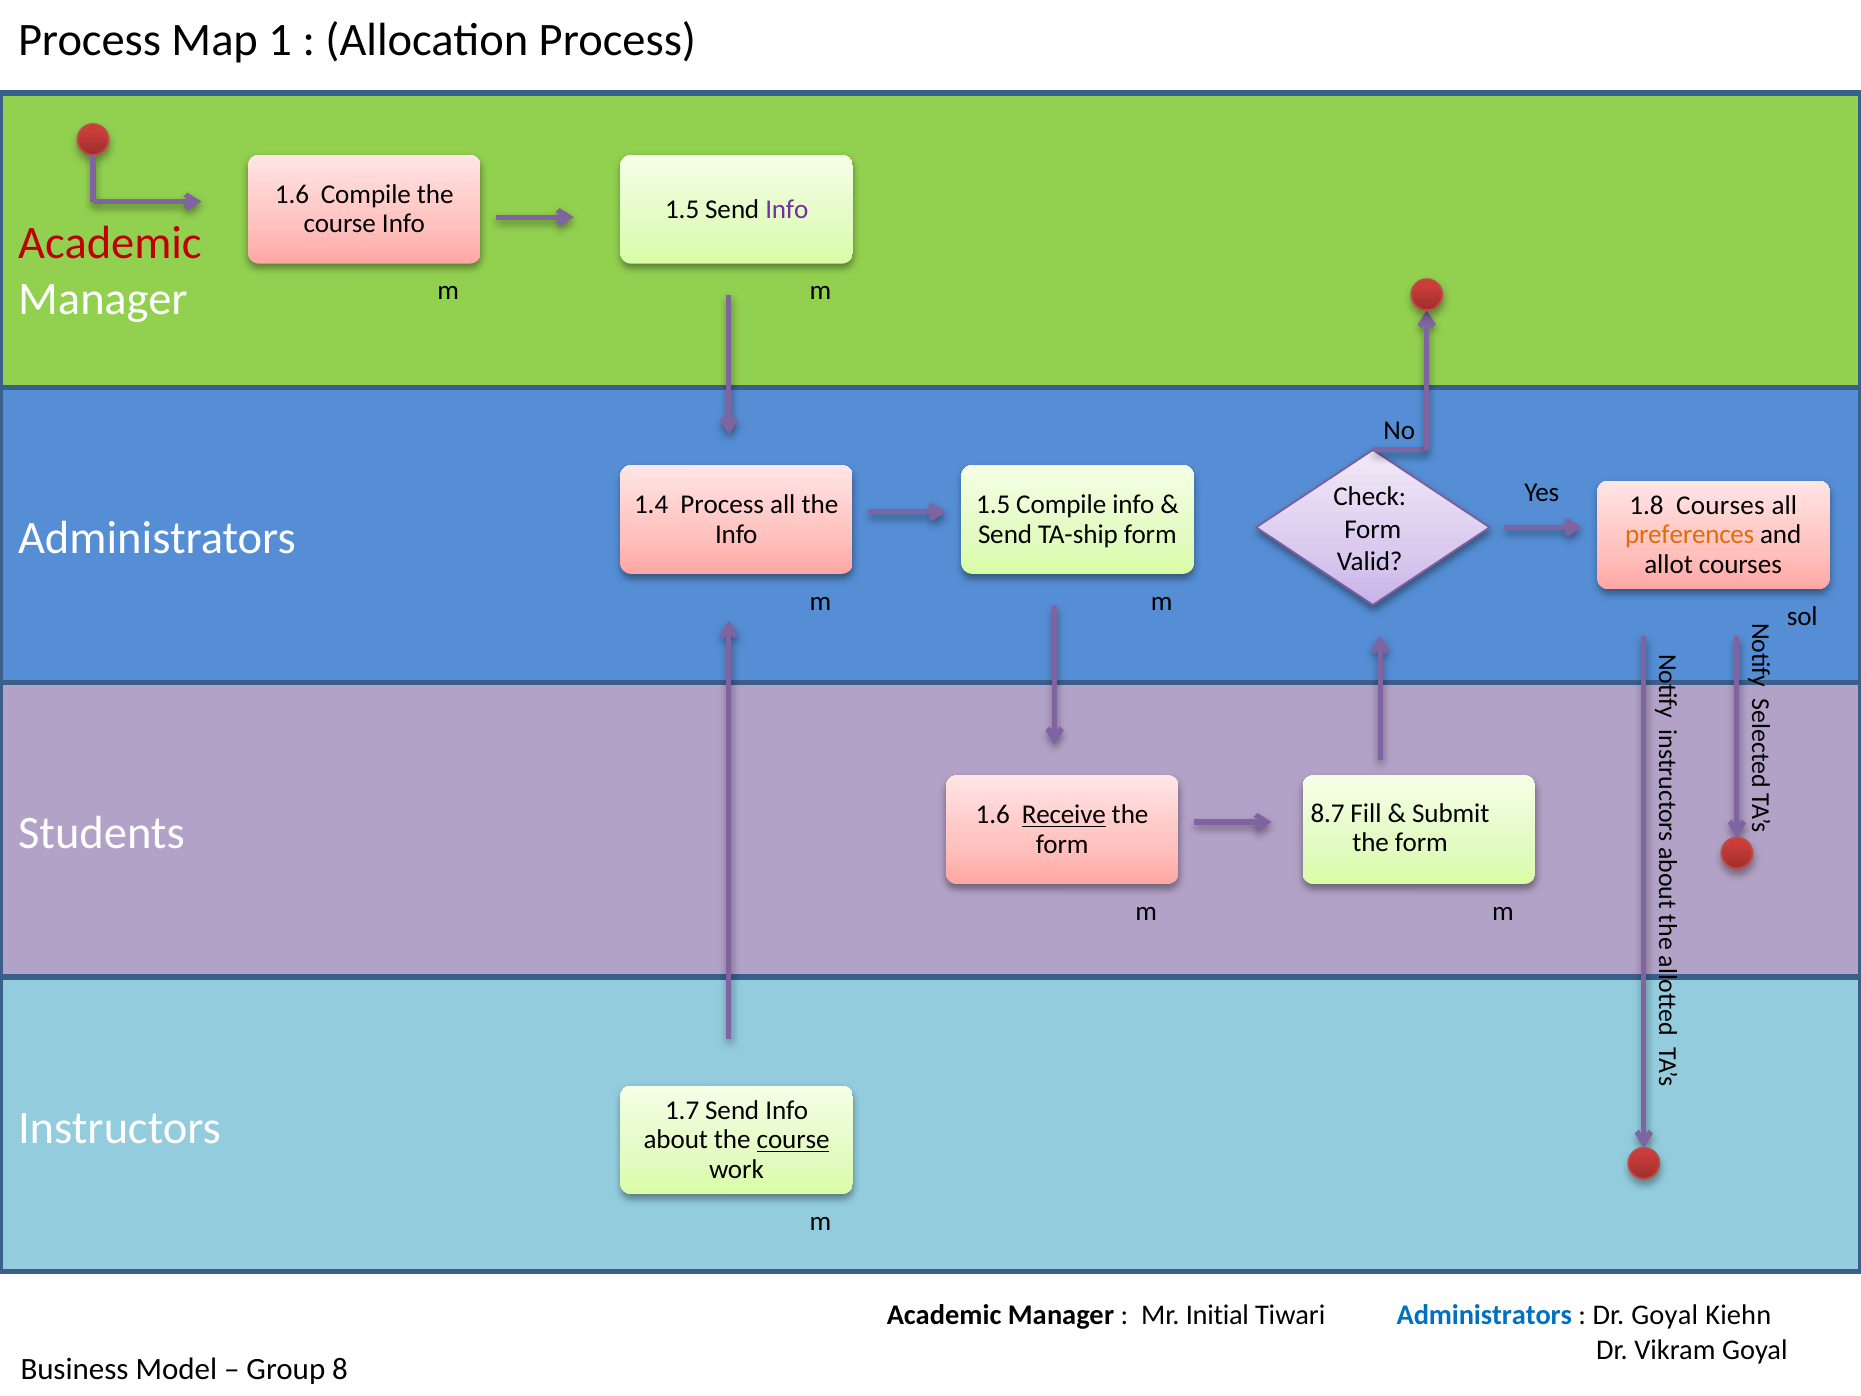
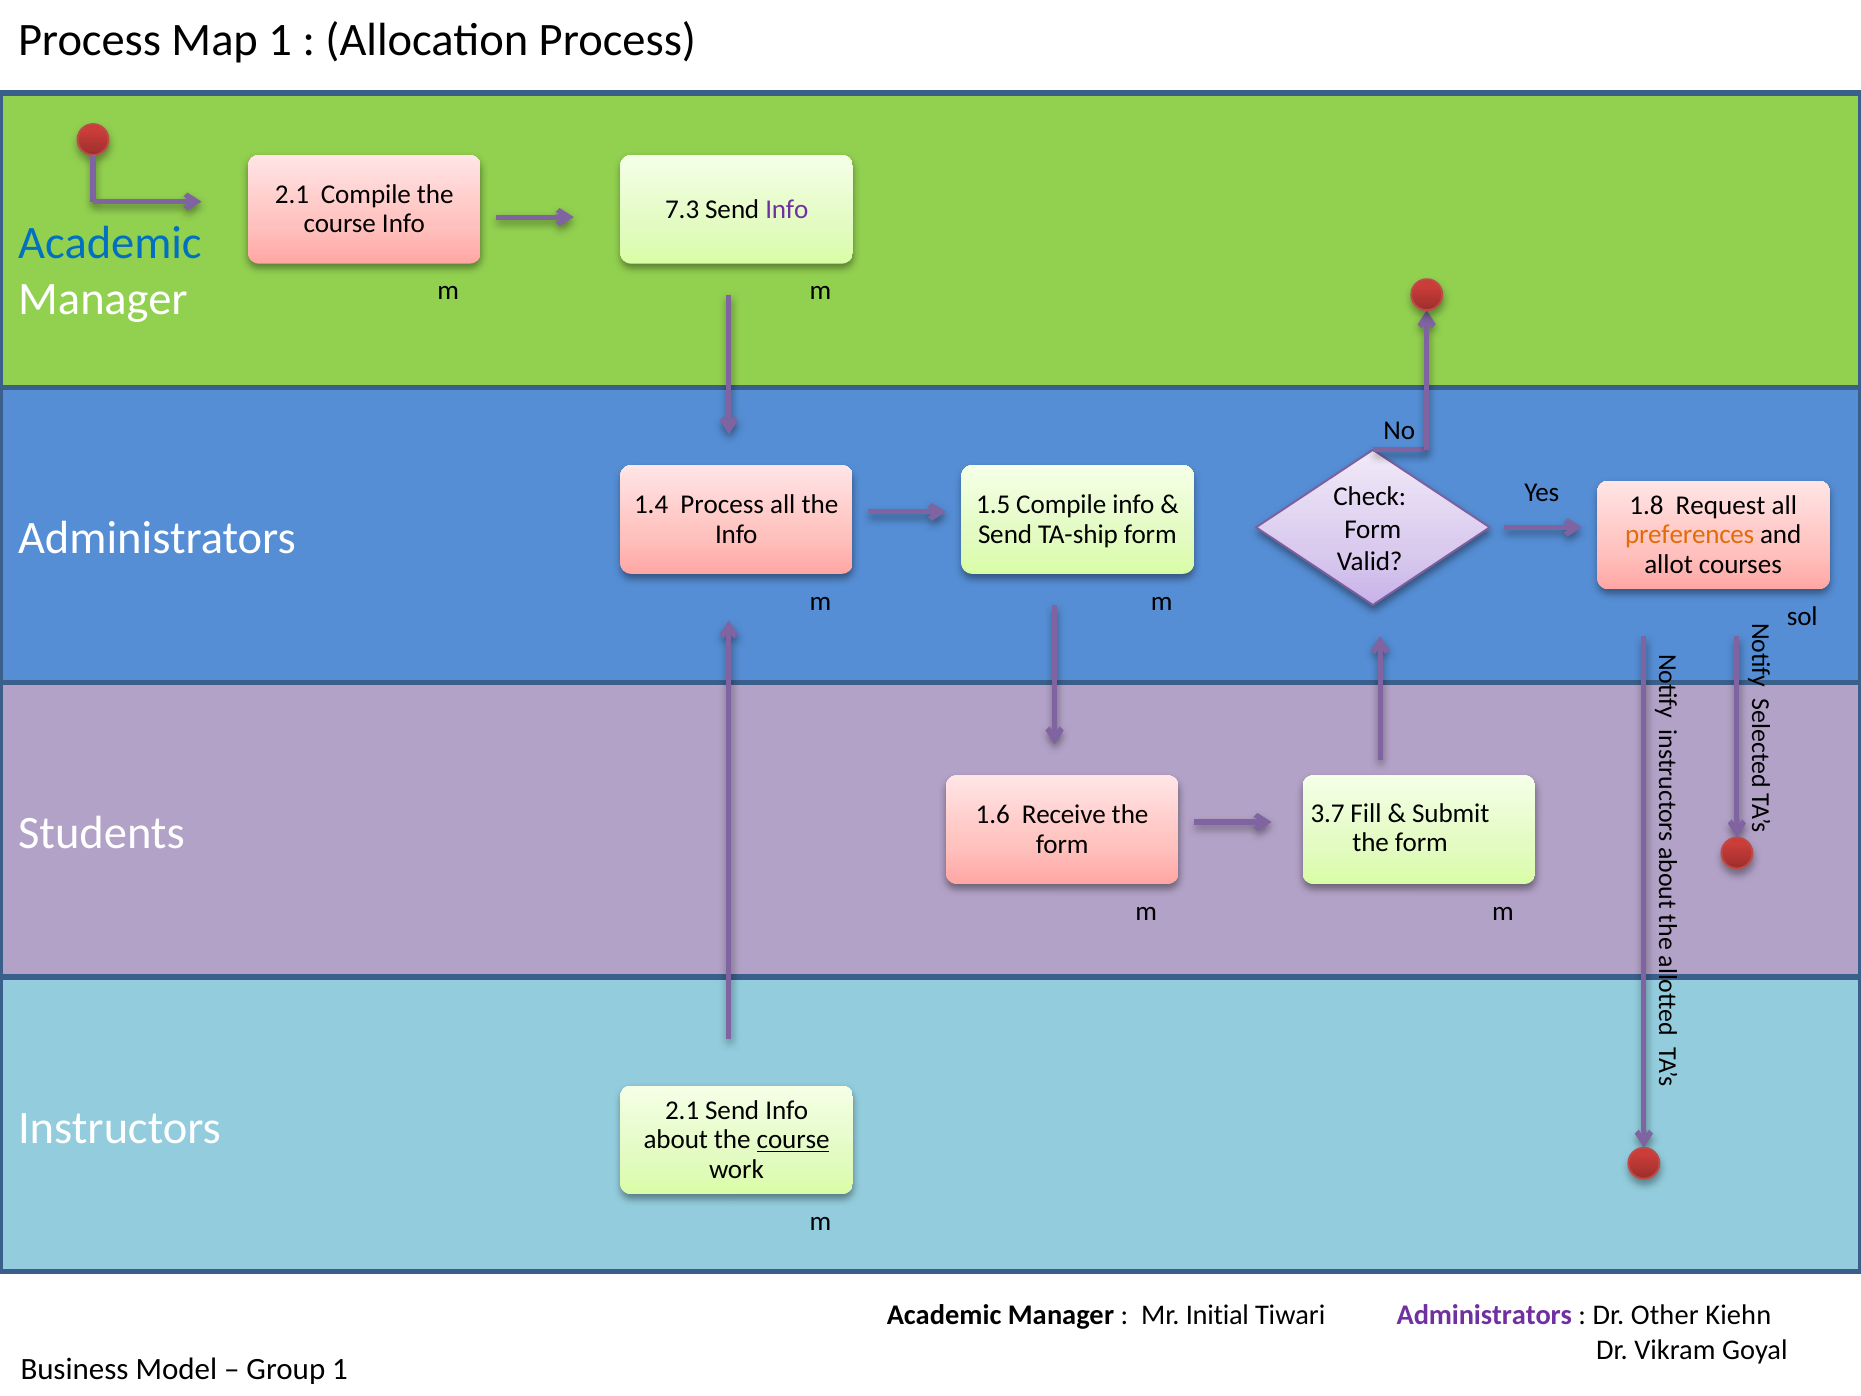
1.6: 1.6 -> 2.1 (292, 195)
1.5: 1.5 -> 7.3 (682, 209)
Academic colour: red -> blue (110, 244)
1.8 Courses: Courses -> Request (1721, 506)
8.7: 8.7 -> 3.7 (1328, 813)
Receive underline: present -> none (1064, 815)
Instructors 1.7: 1.7 -> 2.1 (682, 1110)
Administrators colour: blue -> purple (1484, 1315)
Dr Goyal: Goyal -> Other (1665, 1315)
Group 8: 8 -> 1 (340, 1369)
